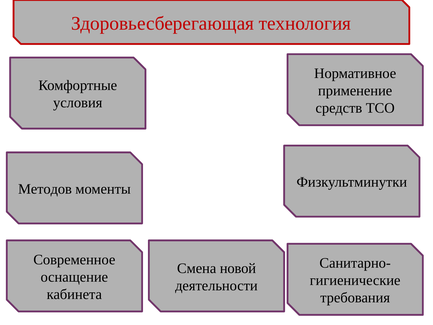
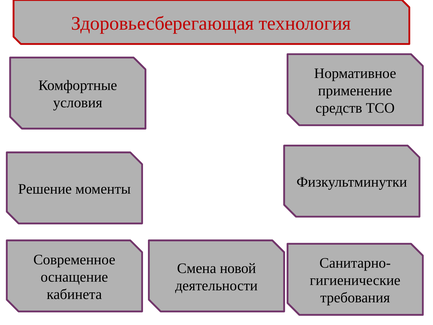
Методов: Методов -> Решение (45, 189)
